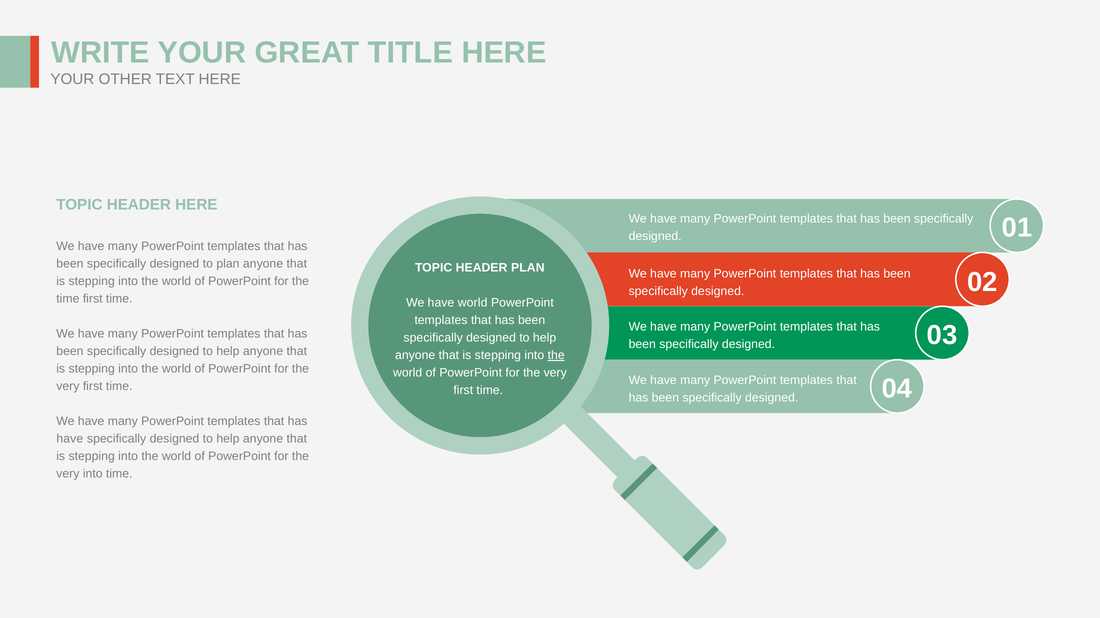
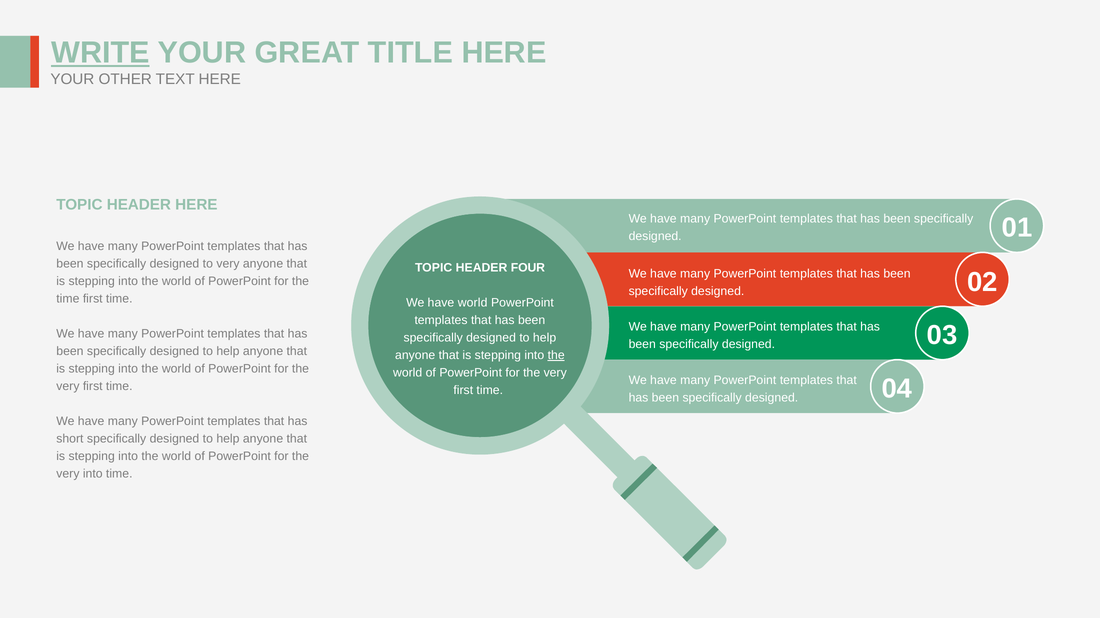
WRITE underline: none -> present (100, 53)
to plan: plan -> very (228, 264)
HEADER PLAN: PLAN -> FOUR (528, 268)
have: have -> short (70, 439)
